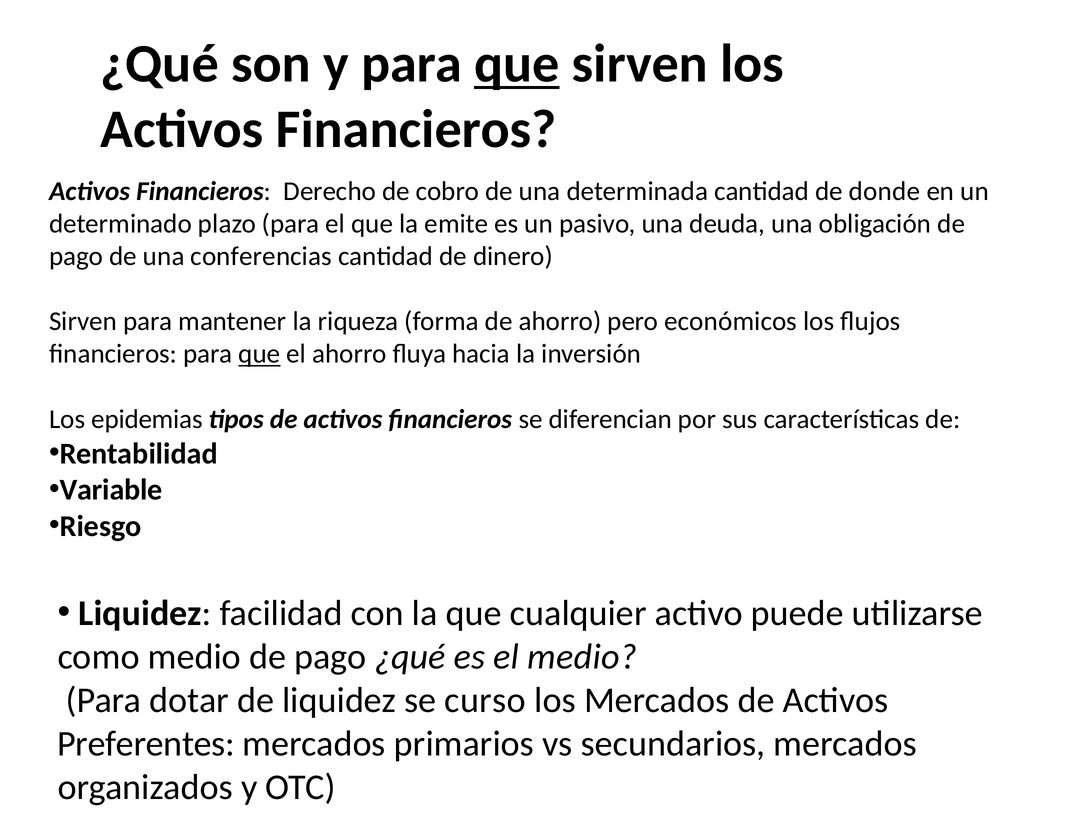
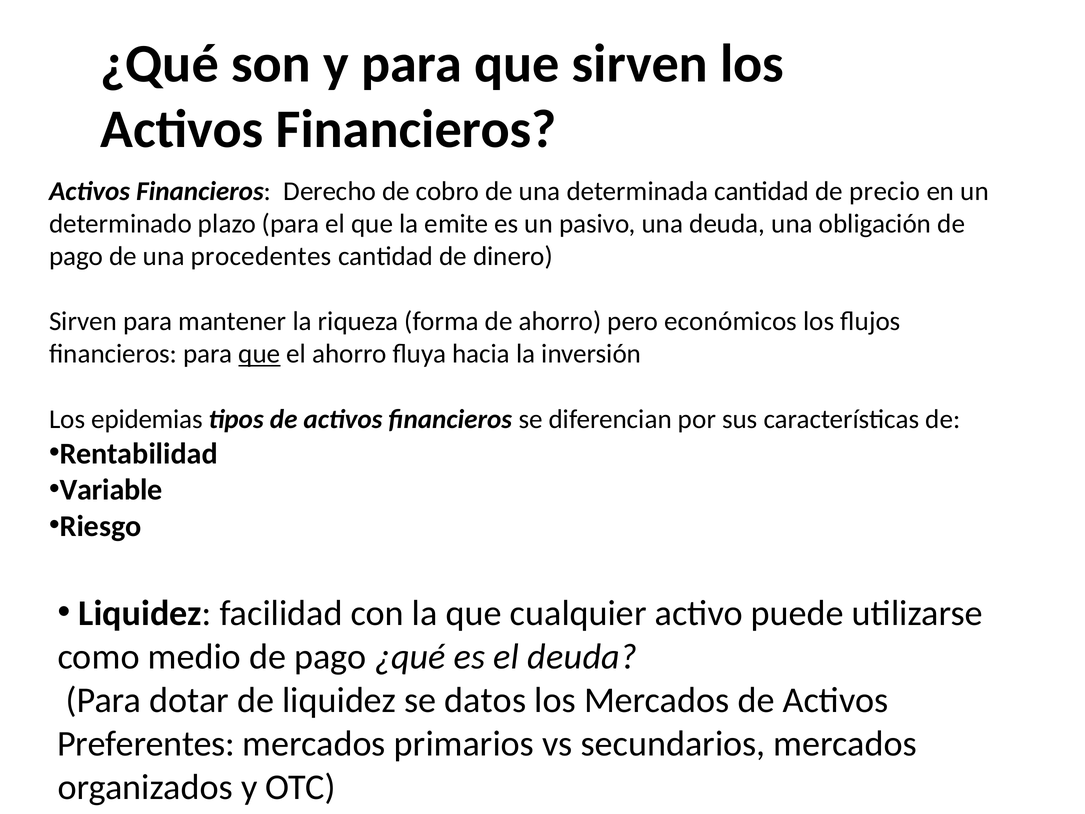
que underline: present -> none (517, 64)
donde: donde -> precio (885, 191)
conferencias: conferencias -> procedentes (261, 256)
el medio: medio -> deuda (582, 657)
curso: curso -> datos (485, 700)
